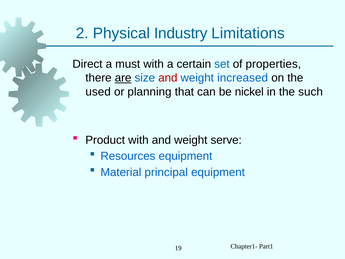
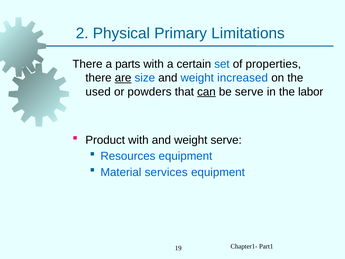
Industry: Industry -> Primary (181, 33)
Direct: Direct -> There (87, 64)
must: must -> parts (128, 64)
and colour: red -> black (168, 78)
planning: planning -> powders (150, 92)
can underline: none -> present (206, 92)
be nickel: nickel -> serve (249, 92)
such: such -> labor (311, 92)
principal: principal -> services (166, 172)
